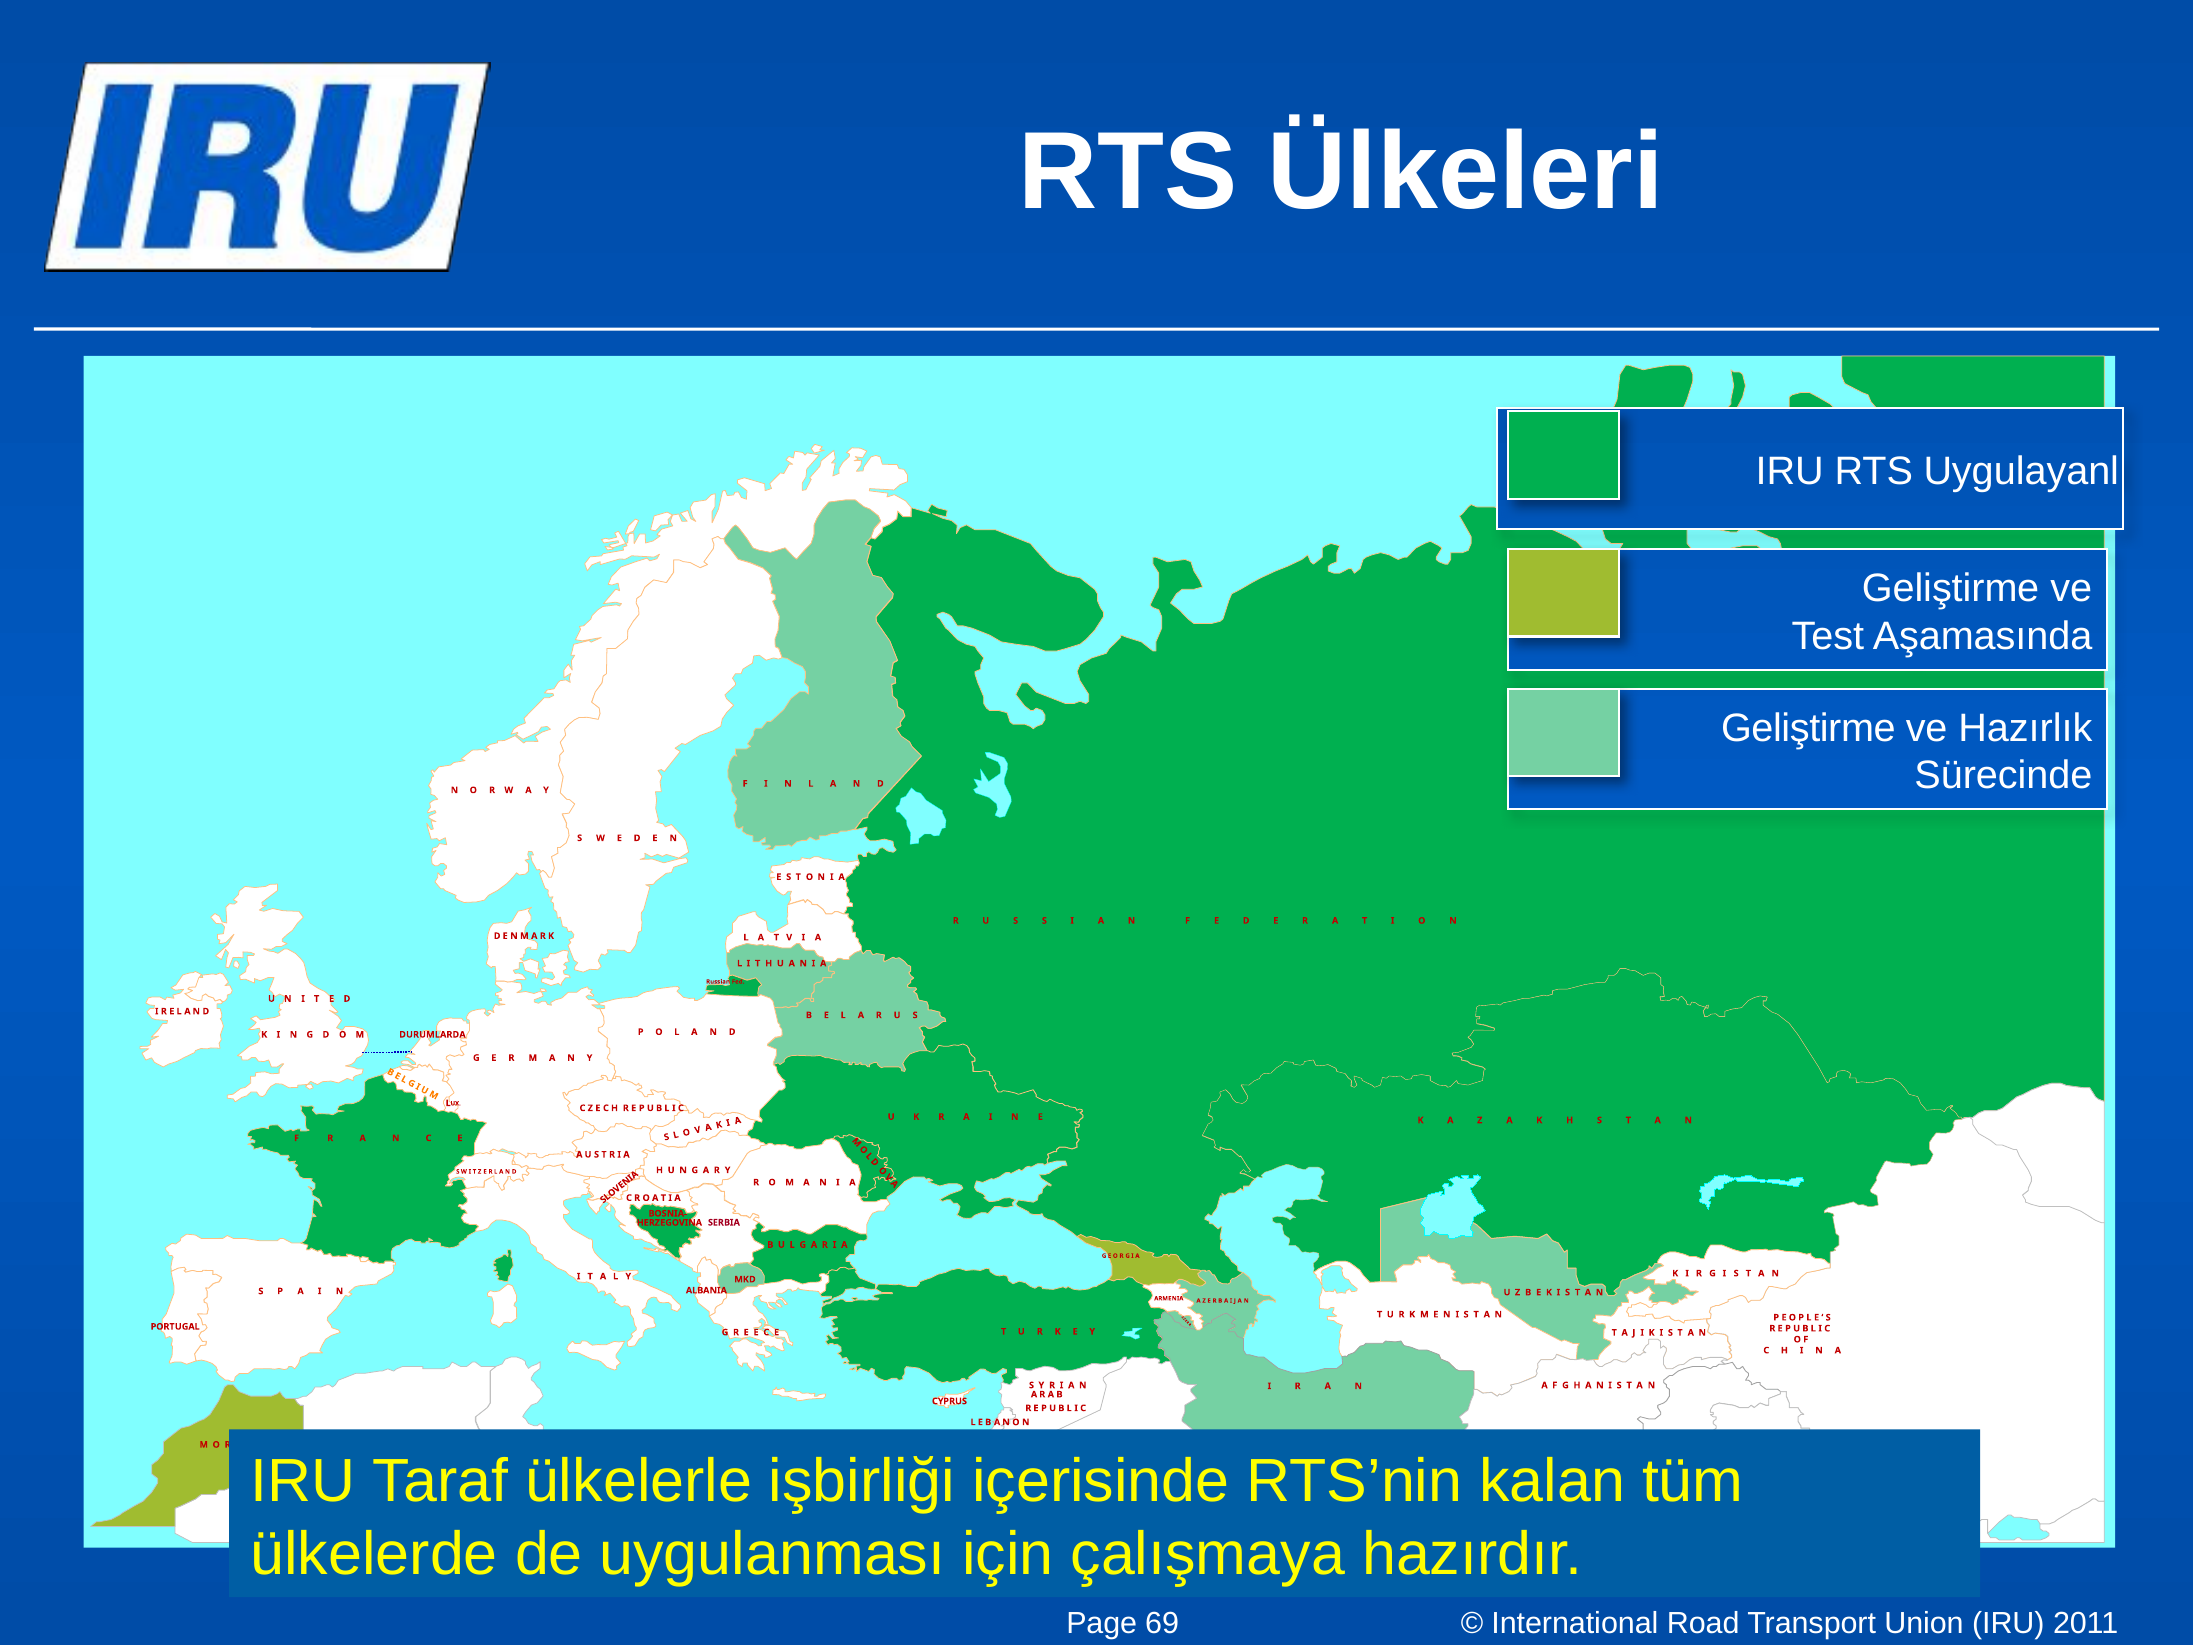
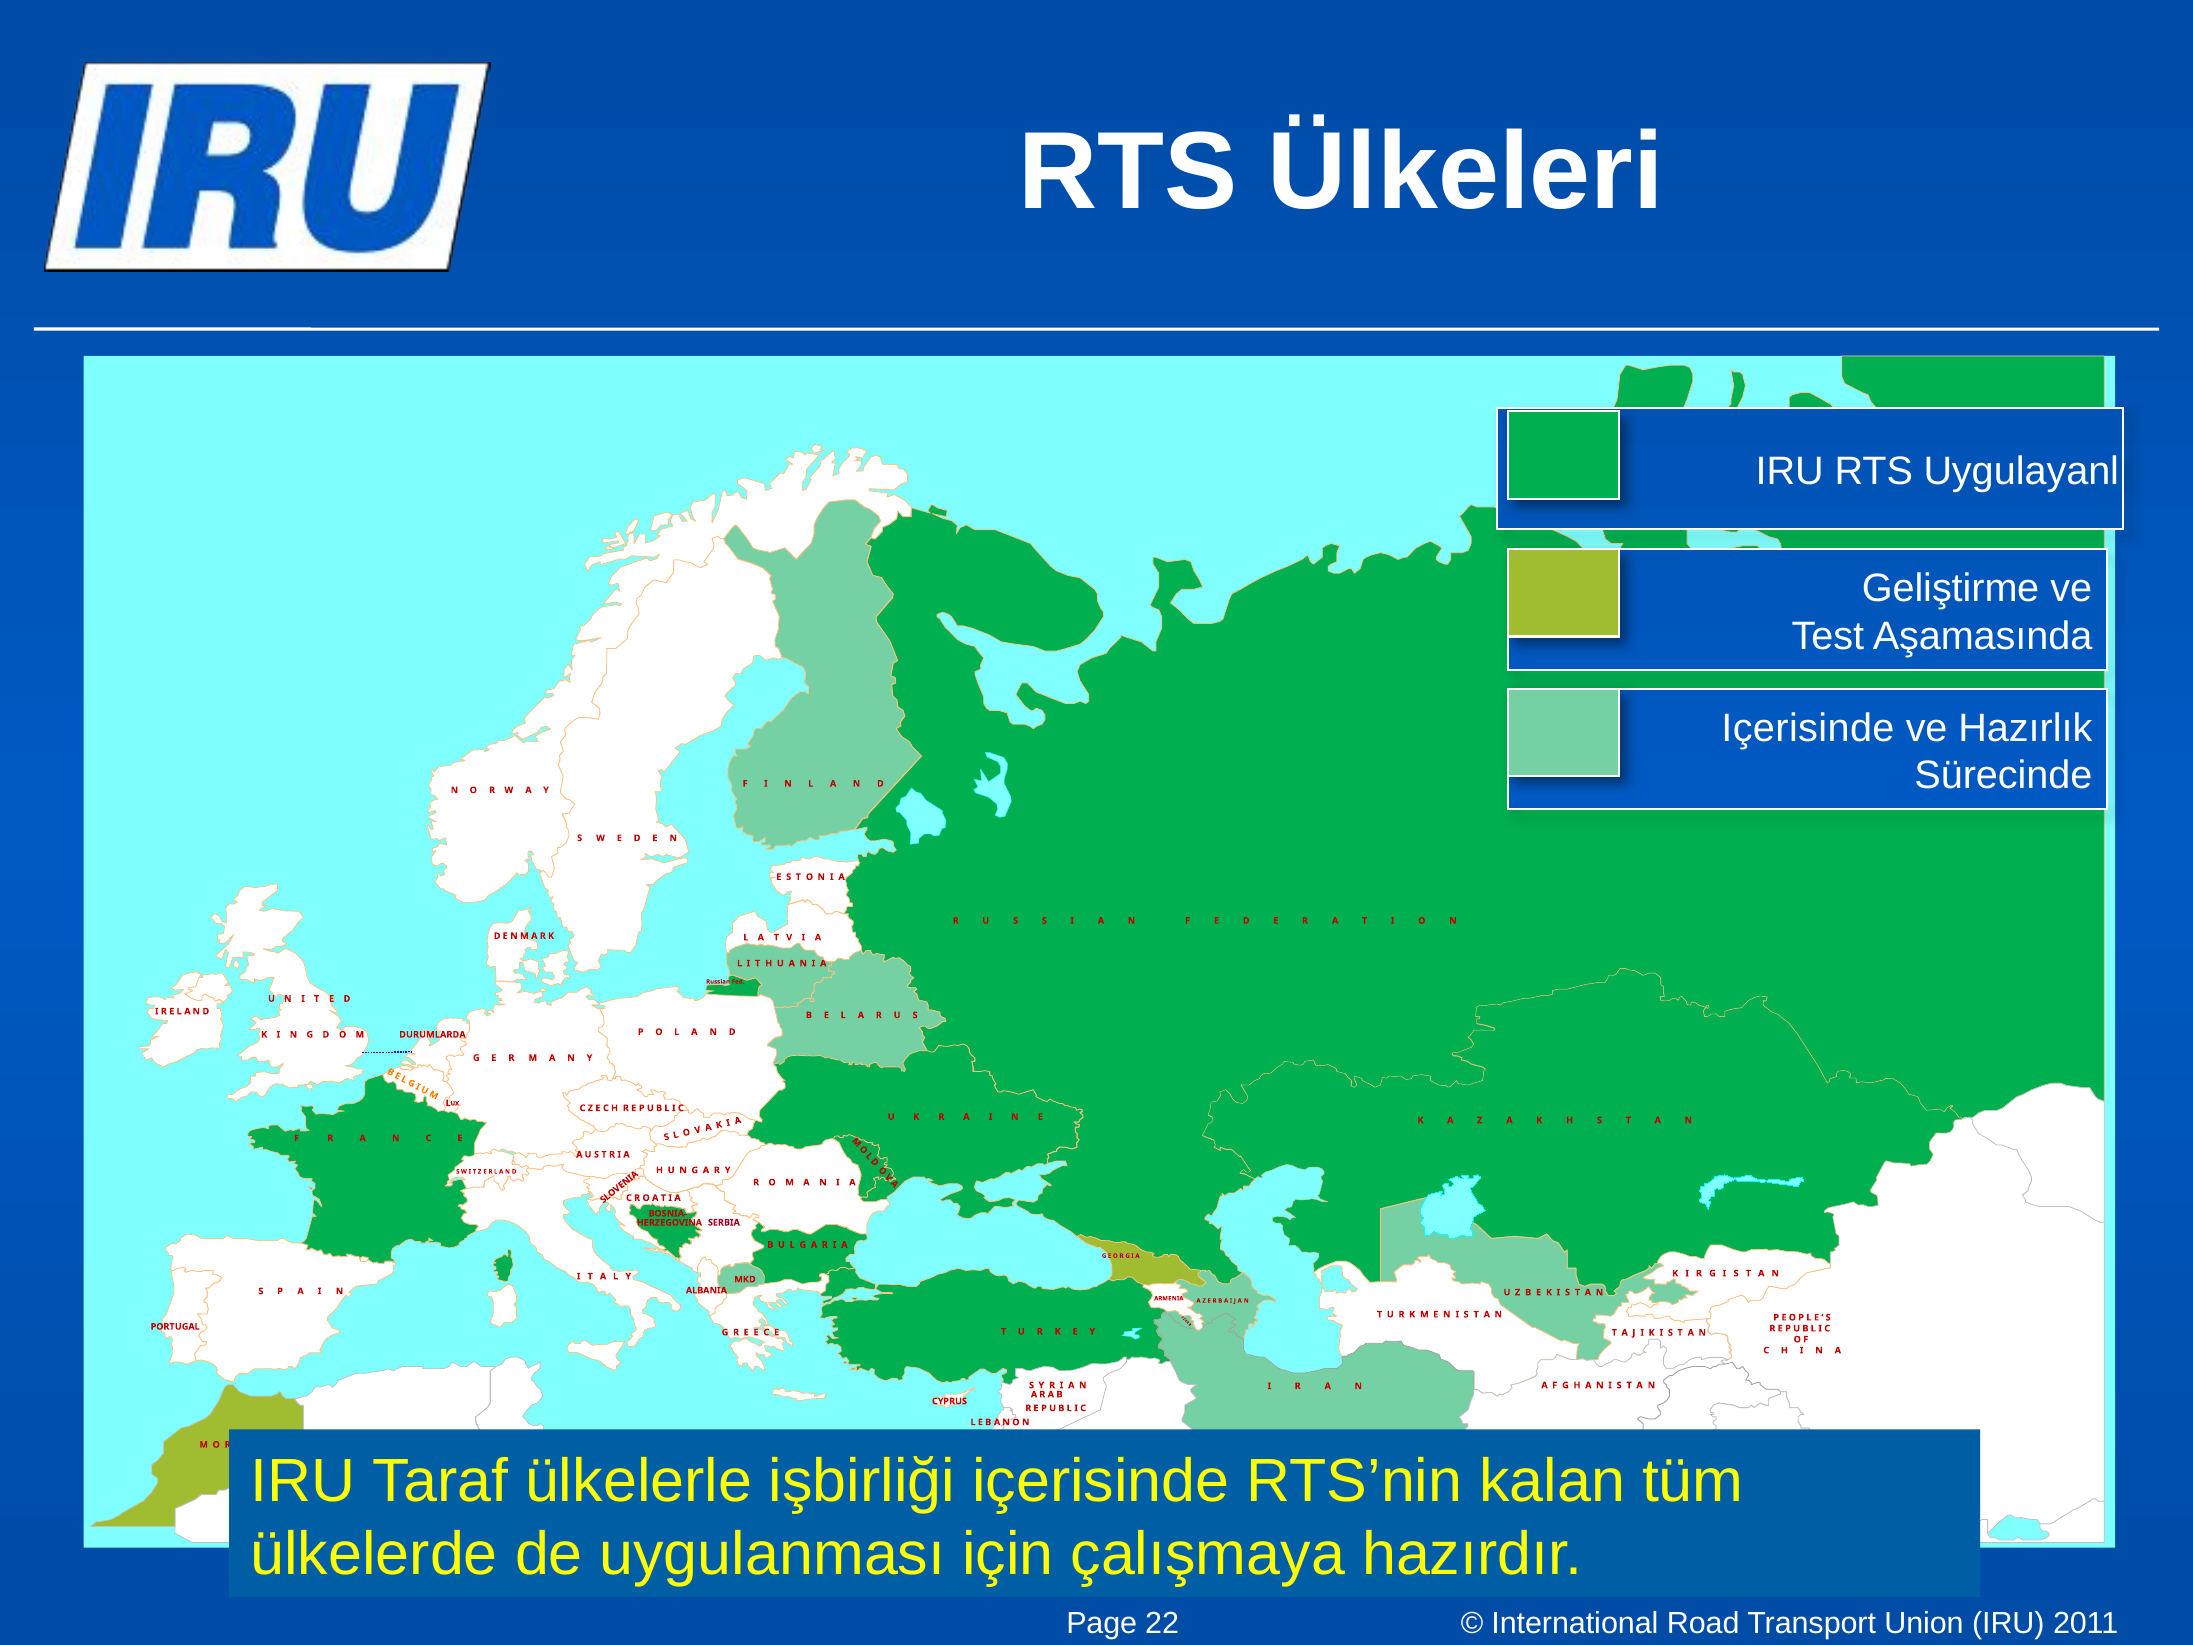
Geliştirme: Geliştirme -> Içerisinde (1808, 728)
69: 69 -> 22 (1162, 1623)
